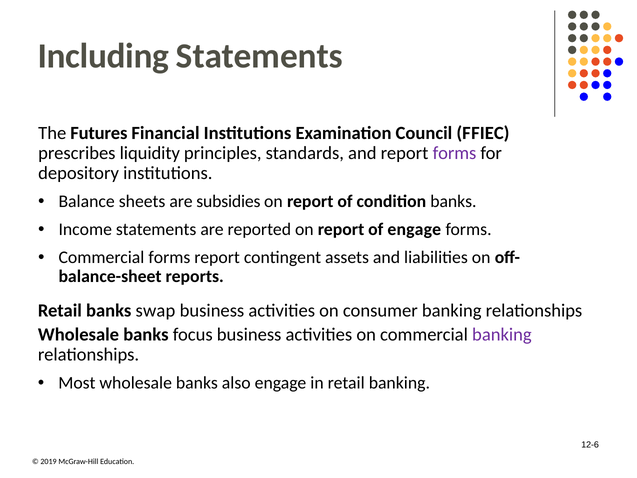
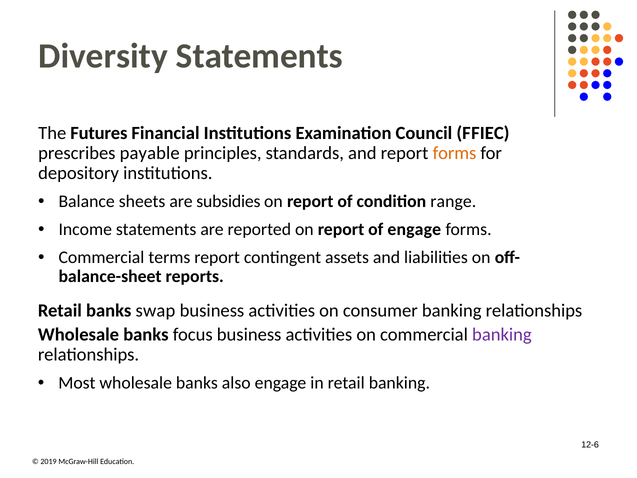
Including: Including -> Diversity (103, 56)
liquidity: liquidity -> payable (150, 153)
forms colour: purple -> orange (454, 153)
condition banks: banks -> range (453, 201)
Commercial forms: forms -> terms (169, 257)
